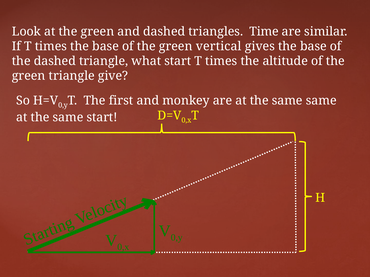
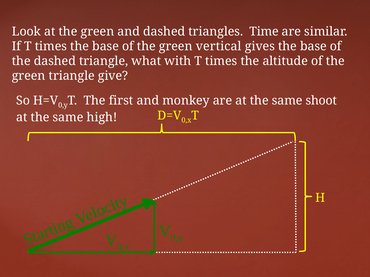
what start: start -> with (178, 61)
same same: same -> shoot (321, 101)
same start: start -> high (102, 118)
